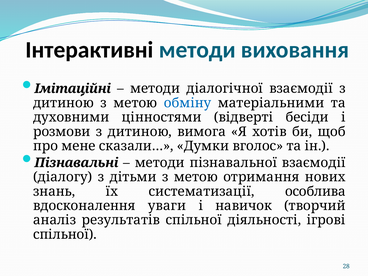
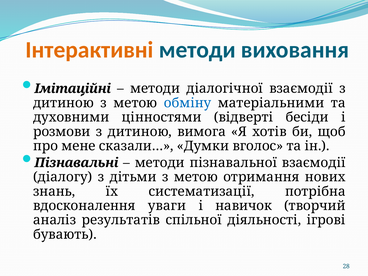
Інтерактивні colour: black -> orange (89, 50)
особлива: особлива -> потрібна (315, 191)
спільної: спільної -> бувають (65, 234)
